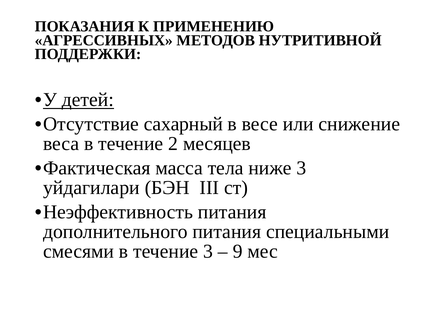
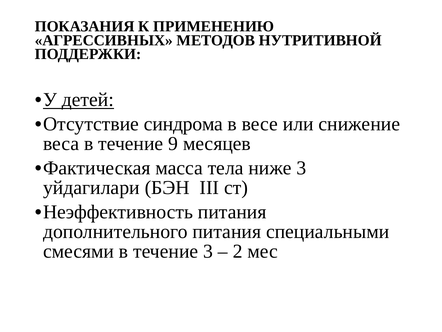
сахарный: сахарный -> синдрома (183, 124)
2: 2 -> 9 (173, 144)
9: 9 -> 2 (238, 251)
